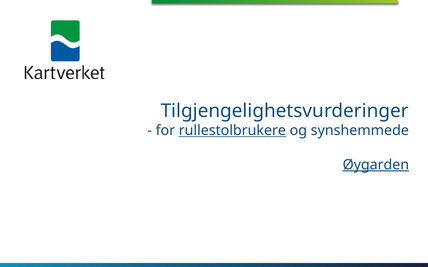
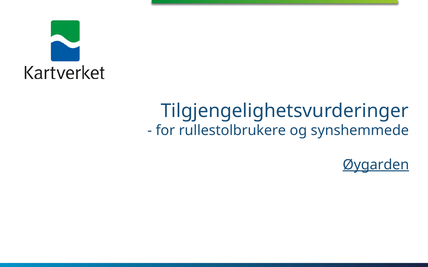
rullestolbrukere underline: present -> none (232, 131)
